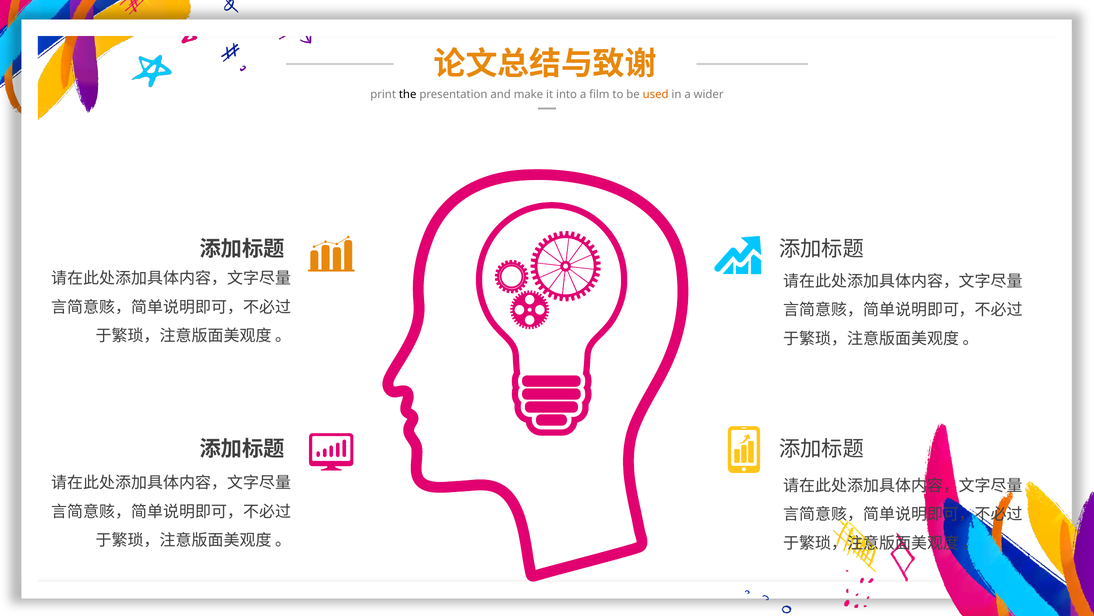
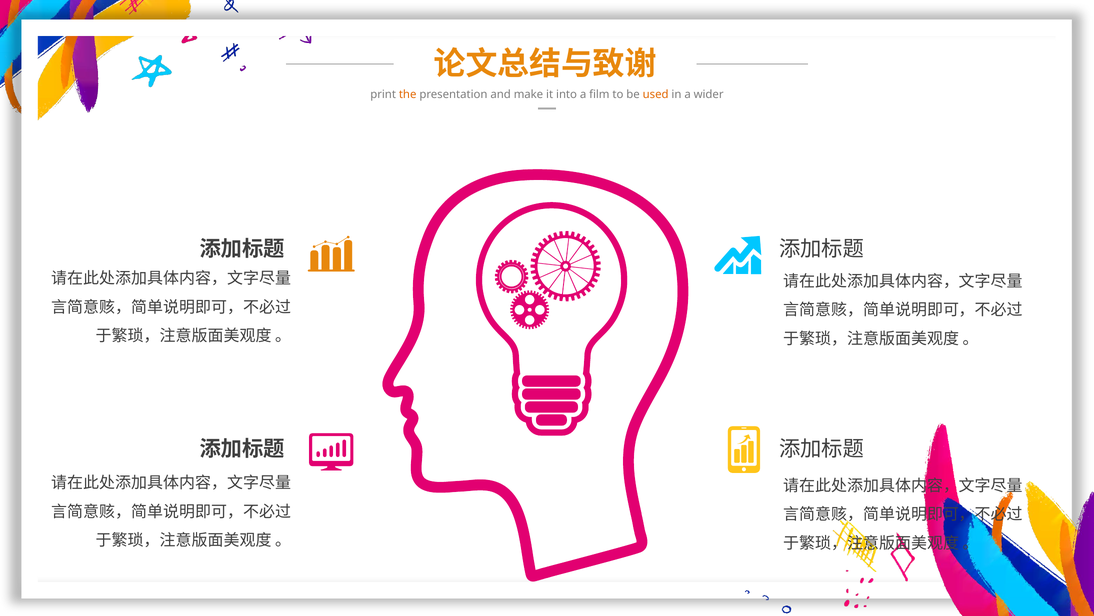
the colour: black -> orange (408, 94)
